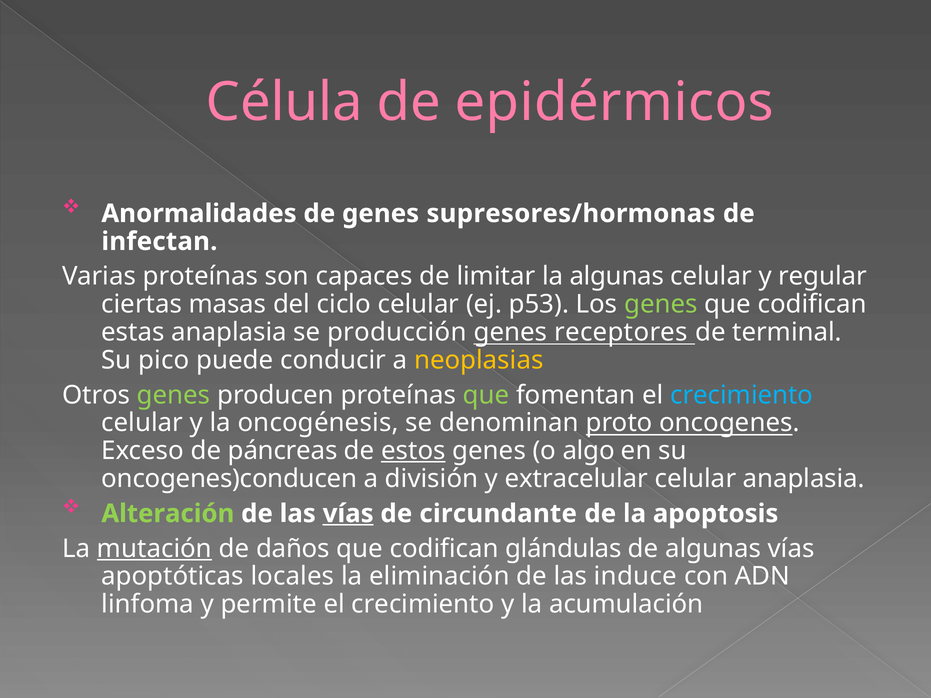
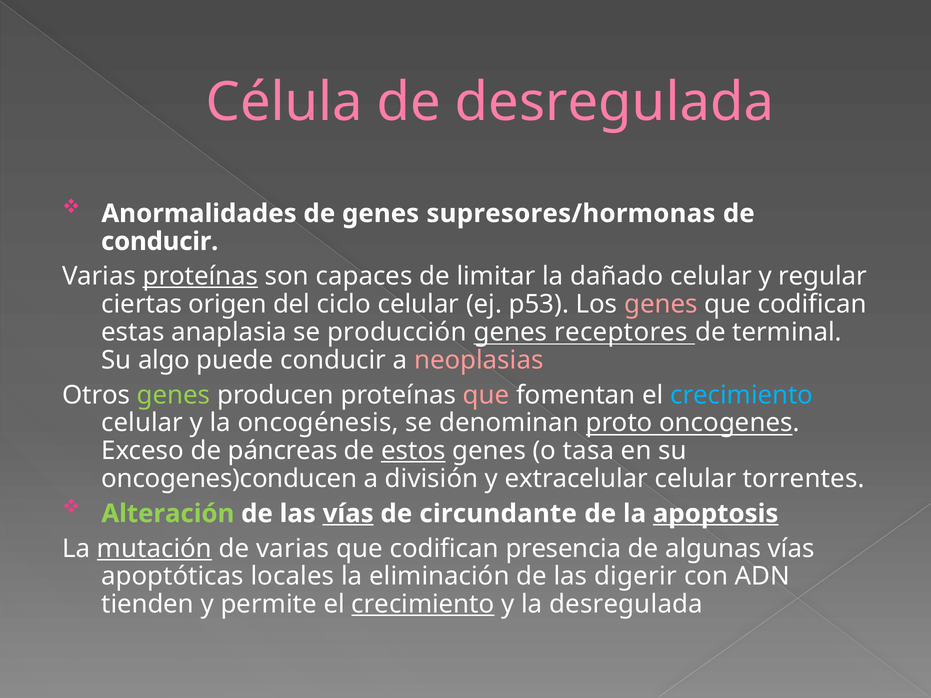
de epidérmicos: epidérmicos -> desregulada (615, 102)
infectan: infectan -> conducir (160, 242)
proteínas underline: none -> present (200, 276)
la algunas: algunas -> dañado (617, 276)
masas: masas -> origen (228, 304)
genes colour: light green -> pink (661, 304)
pico: pico -> algo (164, 360)
neoplasias colour: yellow -> pink (479, 360)
que colour: light green -> pink (486, 395)
algo: algo -> tasa (588, 451)
celular anaplasia: anaplasia -> torrentes (804, 479)
apoptosis underline: none -> present (716, 514)
de daños: daños -> varias (293, 549)
glándulas: glándulas -> presencia (563, 549)
induce: induce -> digerir (635, 577)
linfoma: linfoma -> tienden (148, 605)
crecimiento underline: none -> present (423, 605)
la acumulación: acumulación -> desregulada (626, 605)
